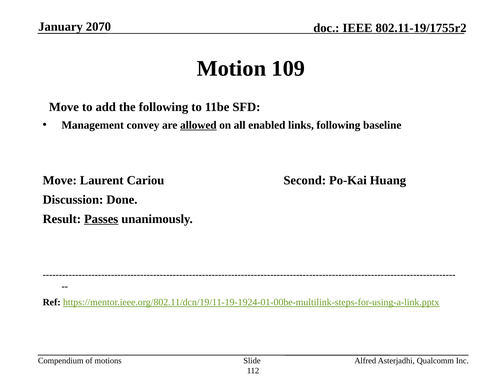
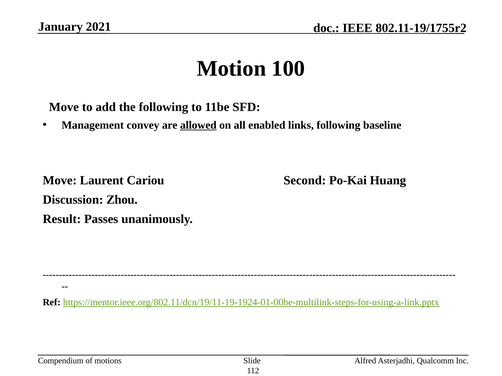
2070: 2070 -> 2021 (98, 27)
109: 109 -> 100 (288, 68)
Done: Done -> Zhou (122, 200)
Passes underline: present -> none (101, 219)
